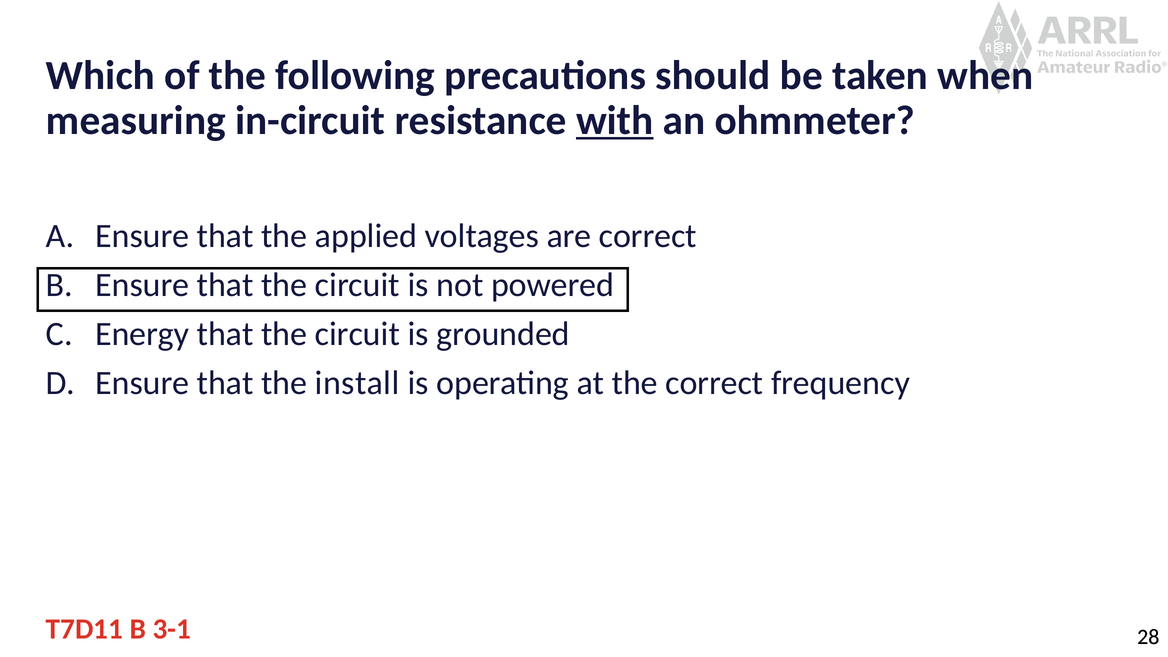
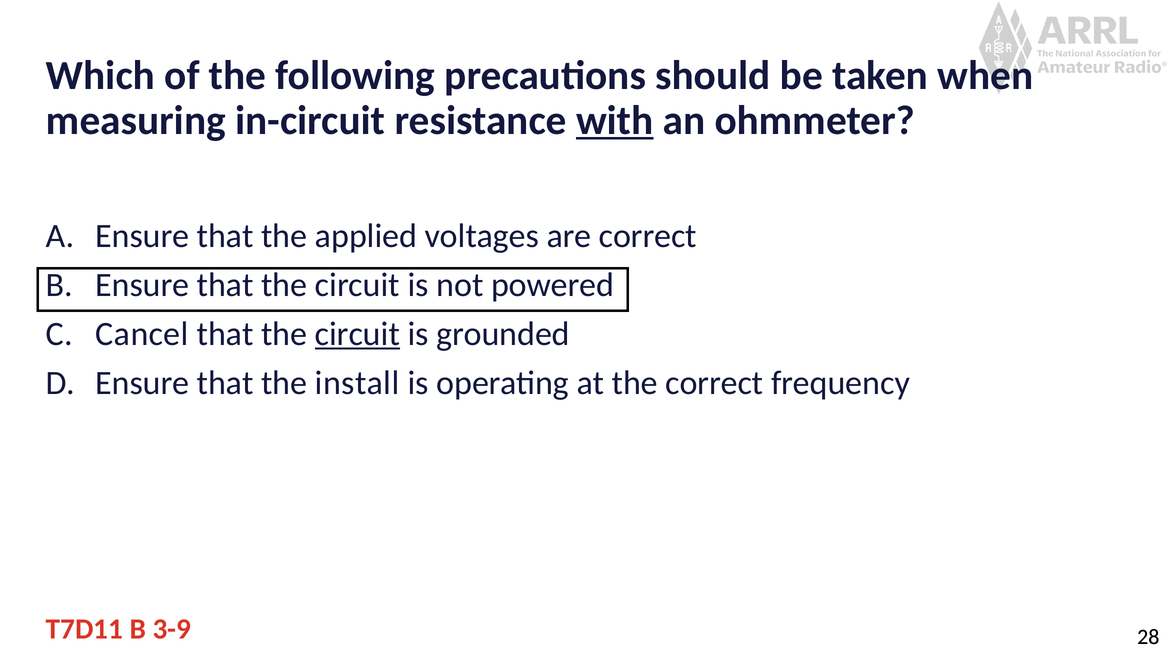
Energy: Energy -> Cancel (142, 334)
circuit underline: none -> present (357, 334)
3-1: 3-1 -> 3-9 (172, 629)
